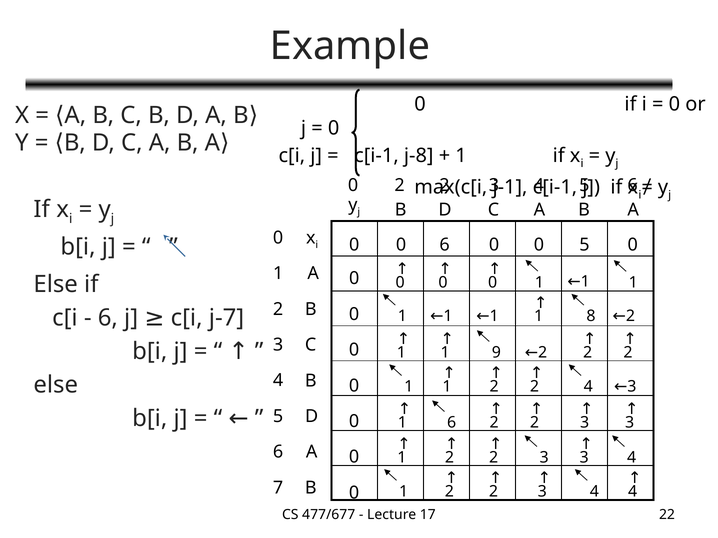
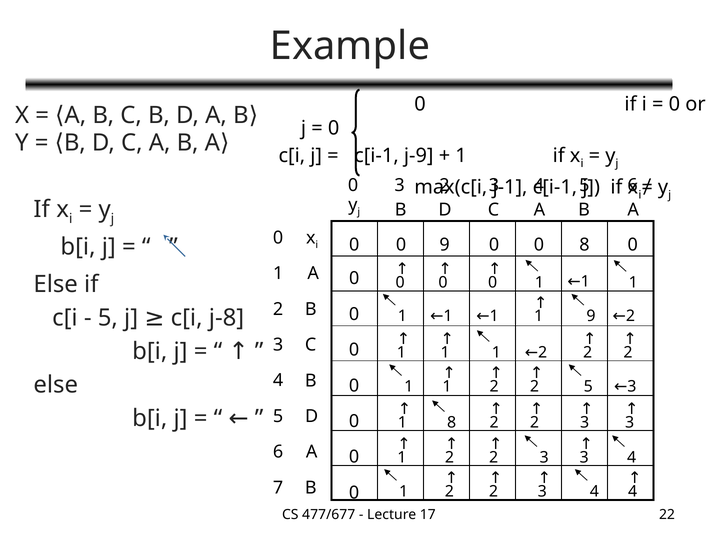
j-8: j-8 -> j-9 (419, 156)
2: 2 -> 3 (400, 186)
0 6: 6 -> 9 (445, 245)
0 5: 5 -> 8 (584, 245)
6: 6 -> 5 (108, 318)
j-7: j-7 -> j-8 (227, 318)
1 8: 8 -> 9 (591, 316)
9: 9 -> 1 (496, 353)
2 4: 4 -> 5 (588, 387)
1 6: 6 -> 8 (452, 423)
